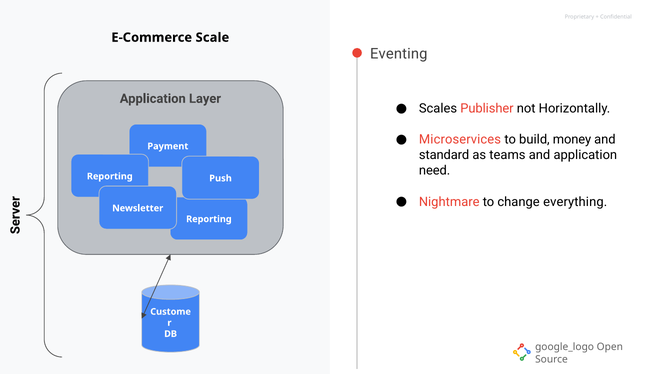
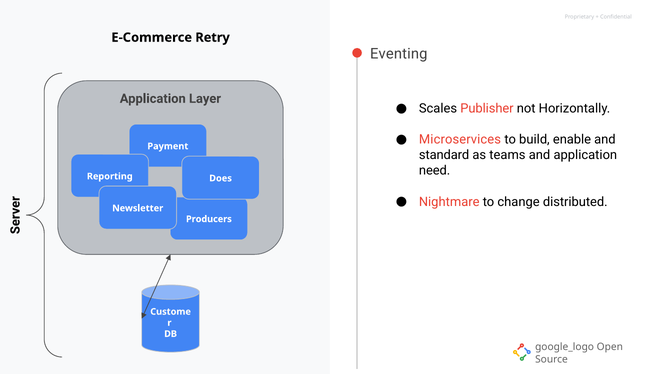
Scale: Scale -> Retry (213, 37)
money: money -> enable (572, 140)
Push: Push -> Does (221, 178)
everything: everything -> distributed (575, 202)
Reporting: Reporting -> Producers (209, 219)
